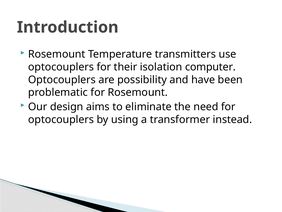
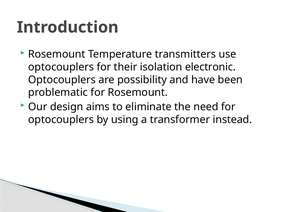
computer: computer -> electronic (210, 67)
